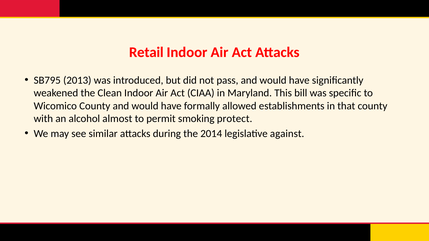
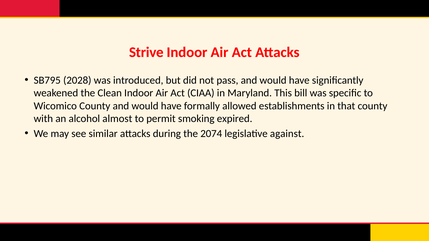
Retail: Retail -> Strive (146, 52)
2013: 2013 -> 2028 (77, 80)
protect: protect -> expired (235, 119)
2014: 2014 -> 2074 (211, 134)
